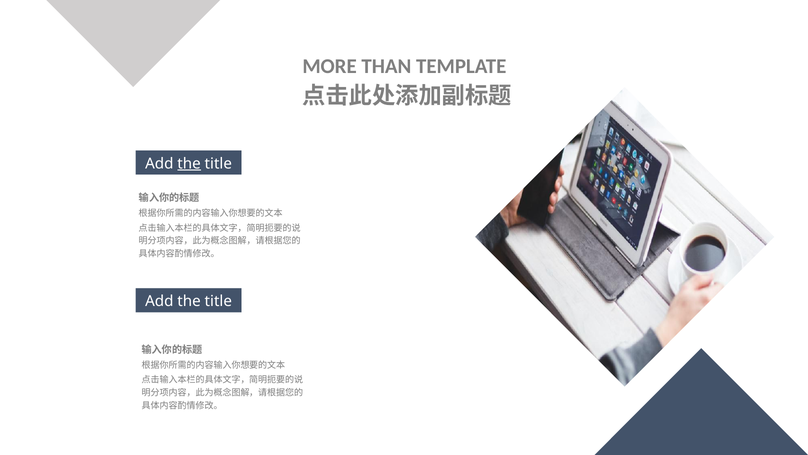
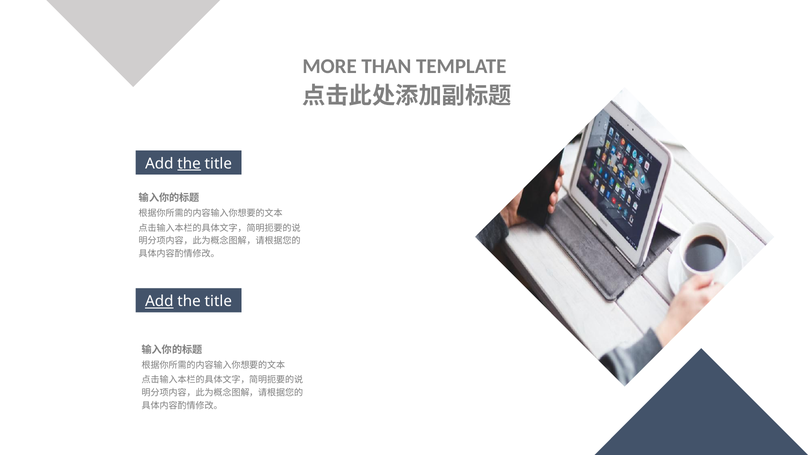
Add underline: none -> present (159, 301)
